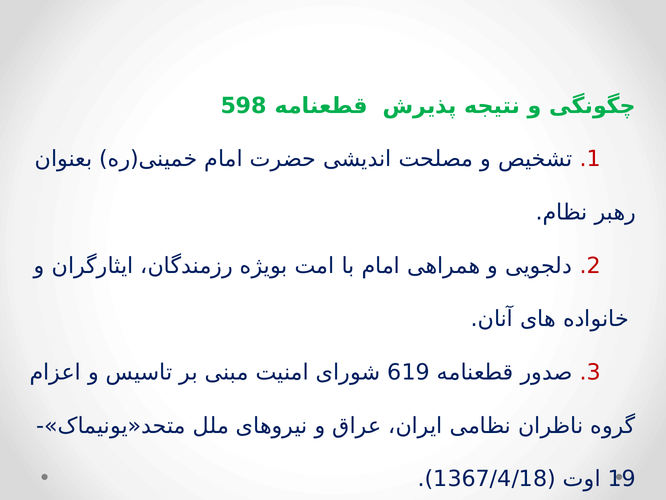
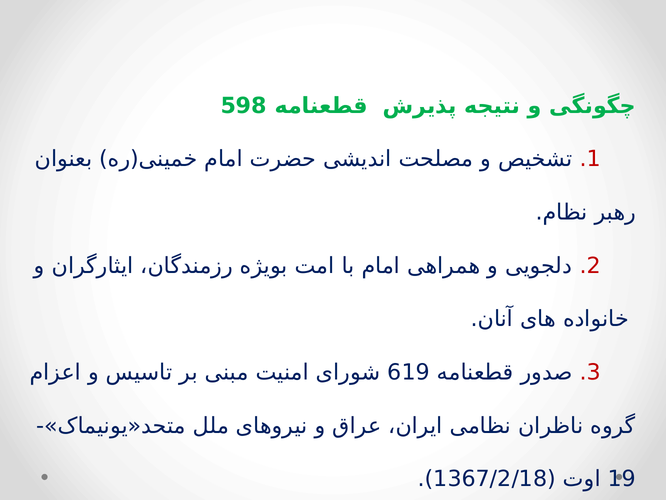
1367/4/18: 1367/4/18 -> 1367/2/18 (490, 479)
